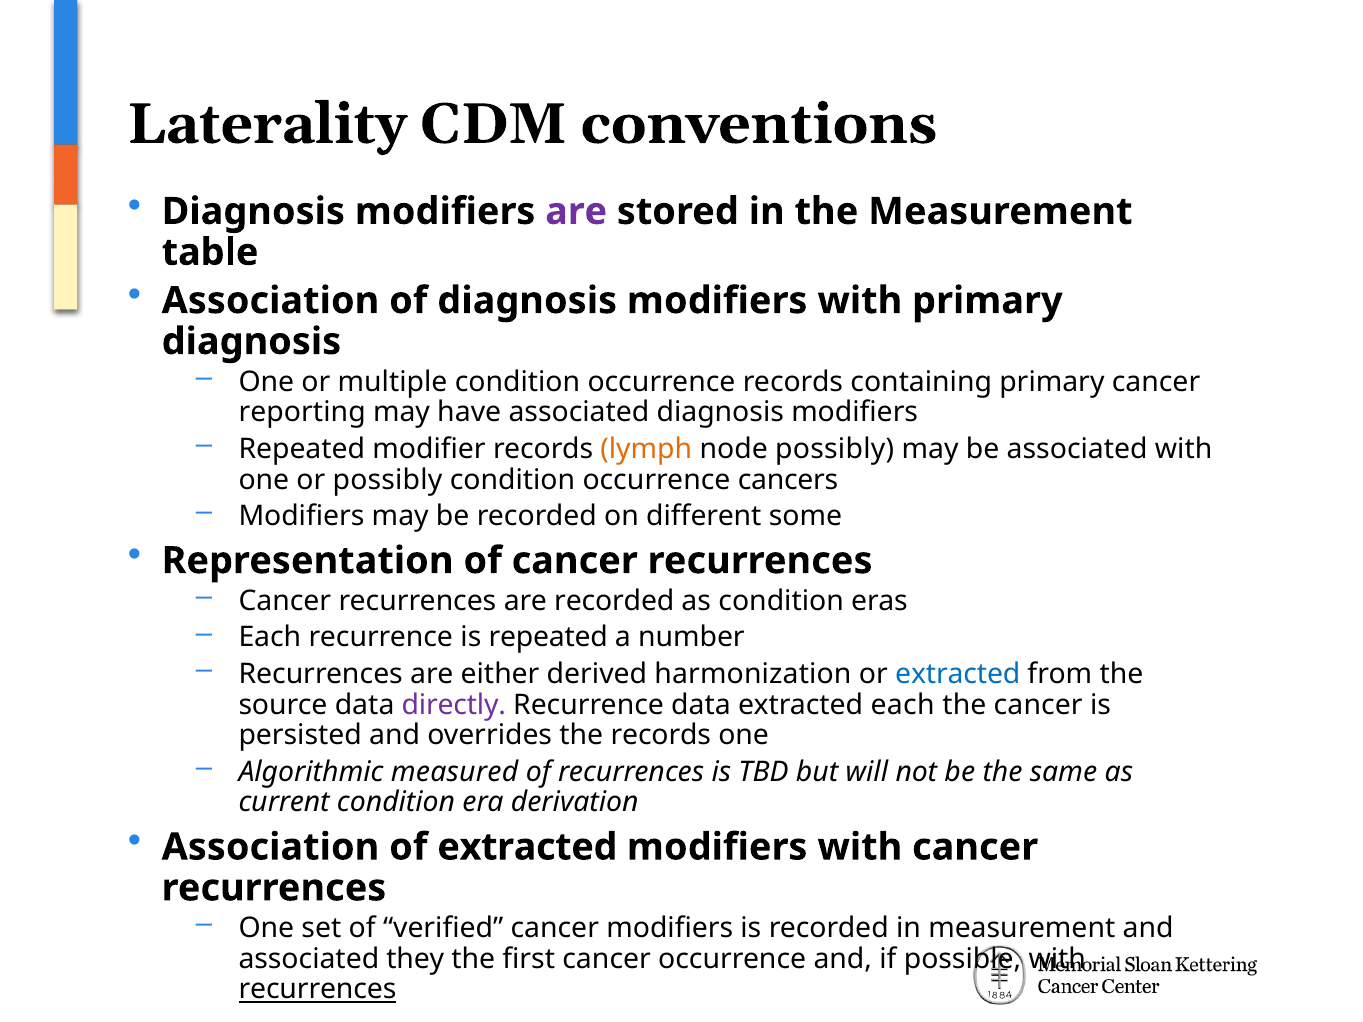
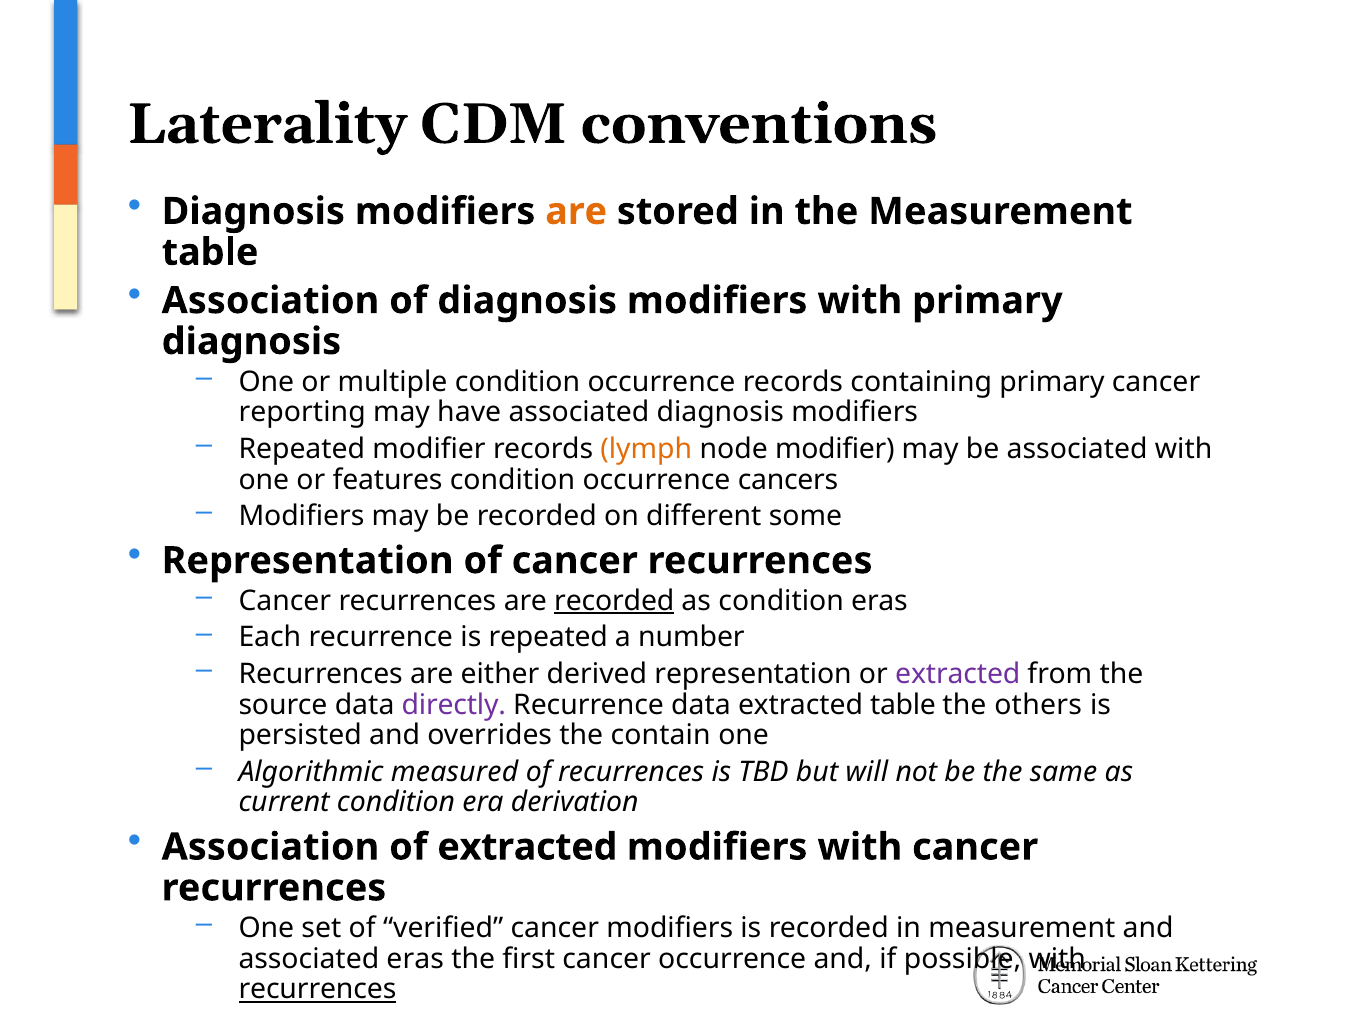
are colour: purple -> orange (576, 212)
node possibly: possibly -> modifier (835, 449)
or possibly: possibly -> features (388, 480)
recorded underline: none -> present (614, 601)
derived harmonization: harmonization -> representation (753, 674)
extracted colour: blue -> purple (958, 674)
extracted each: each -> table (903, 705)
the cancer: cancer -> others (1038, 705)
the records: records -> contain (661, 736)
associated they: they -> eras (415, 959)
